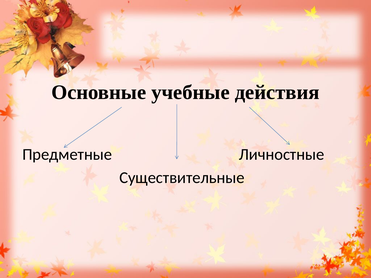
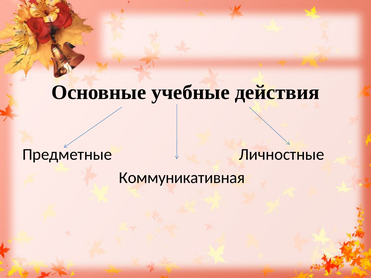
Существительные: Существительные -> Коммуникативная (182, 178)
